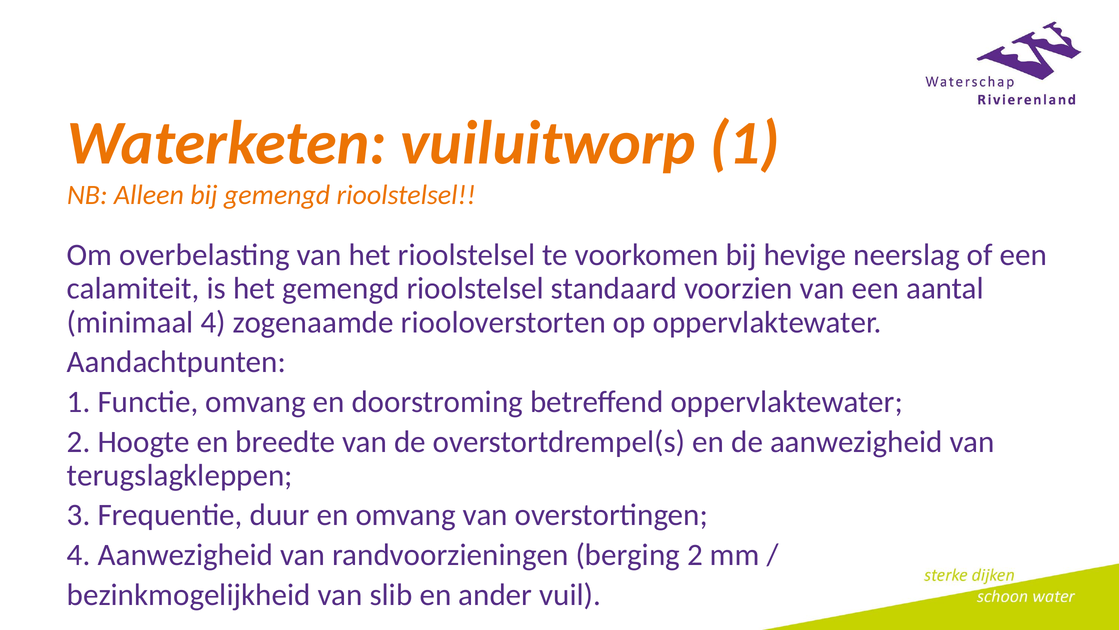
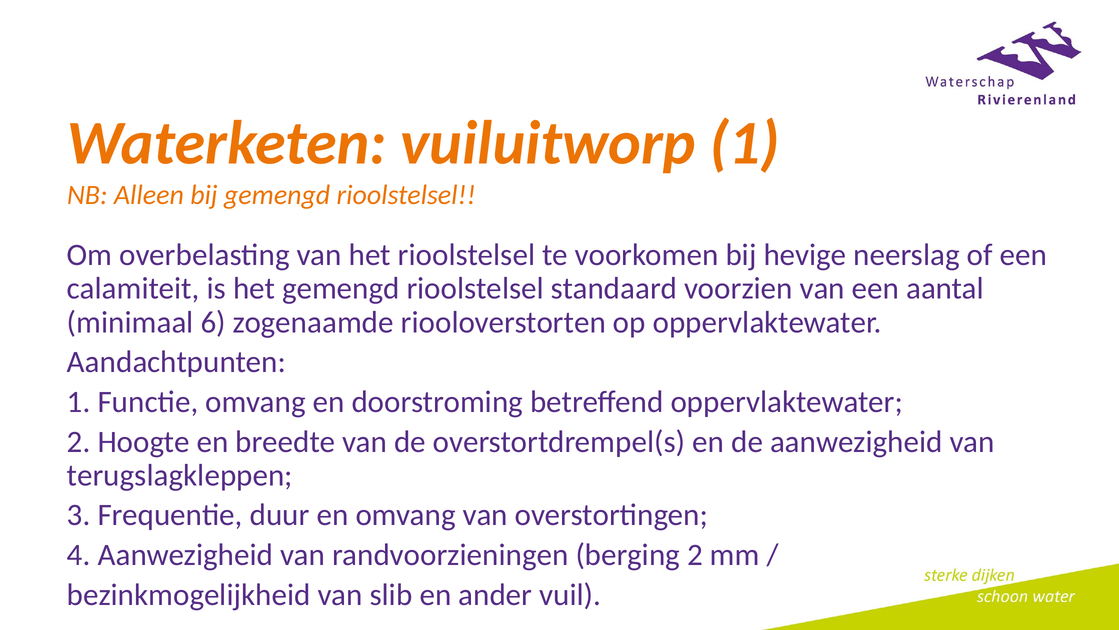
minimaal 4: 4 -> 6 (213, 322)
